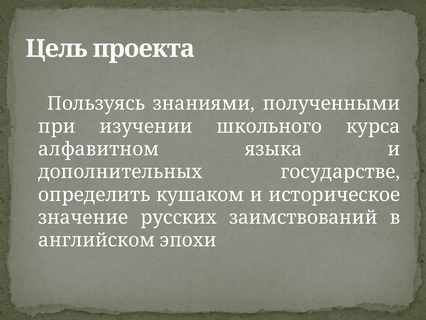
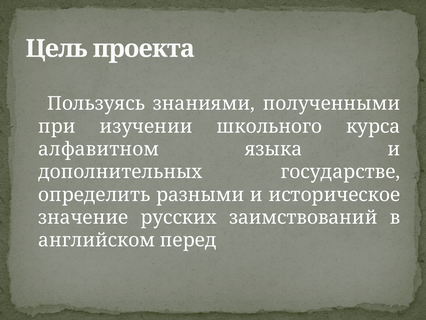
кушаком: кушаком -> разными (200, 194)
эпохи: эпохи -> перед (188, 240)
